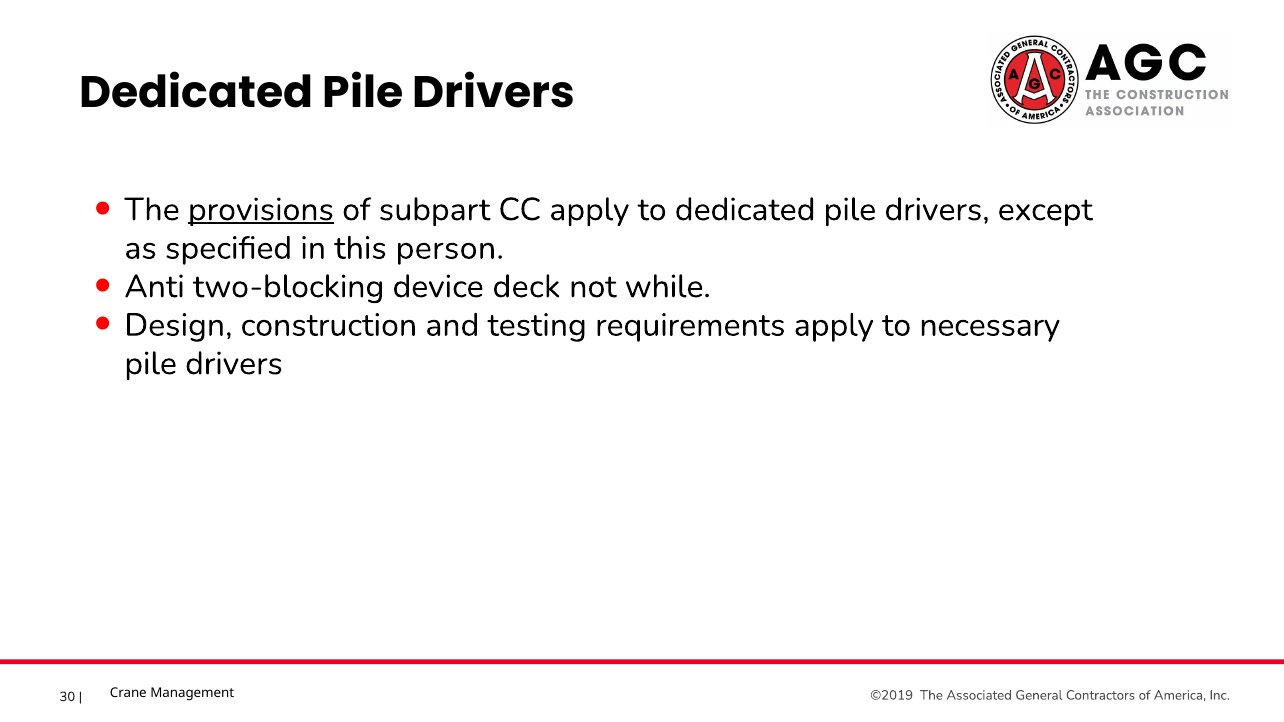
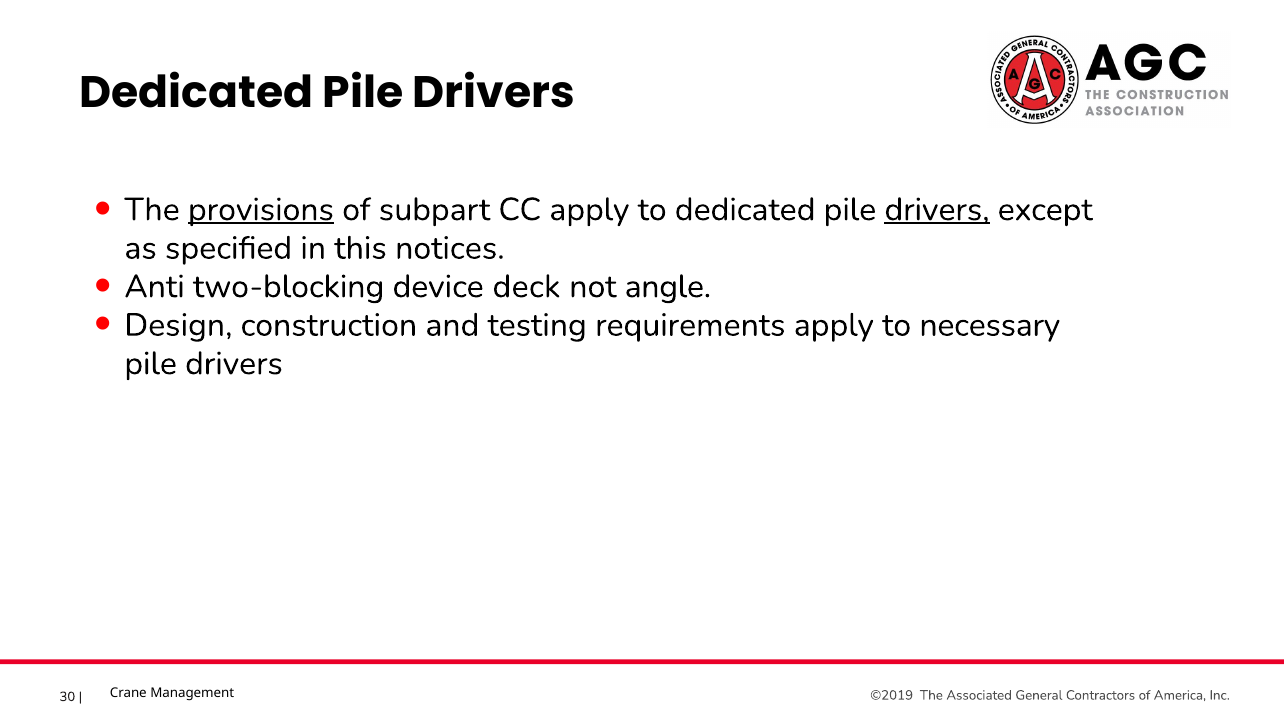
drivers underline: none -> present (937, 210)
person: person -> notices (450, 248)
while: while -> angle (668, 287)
